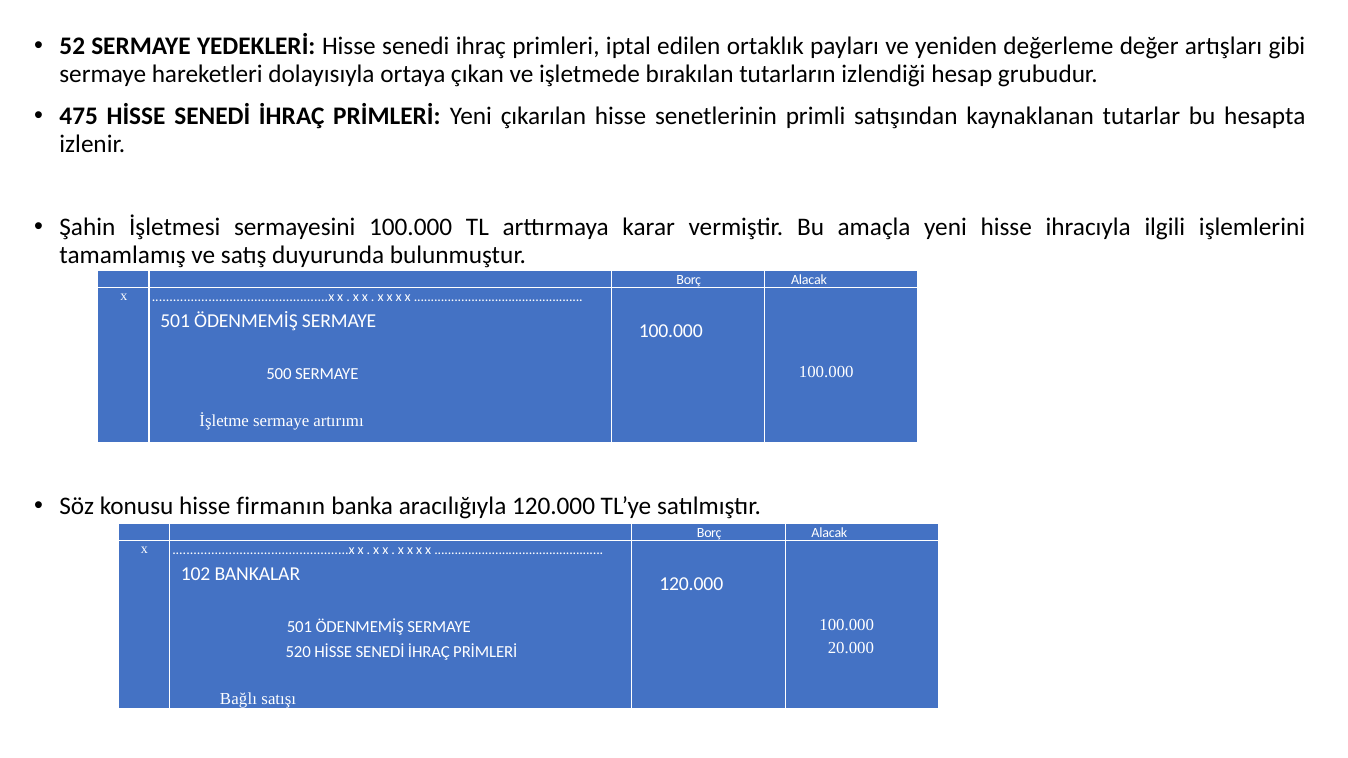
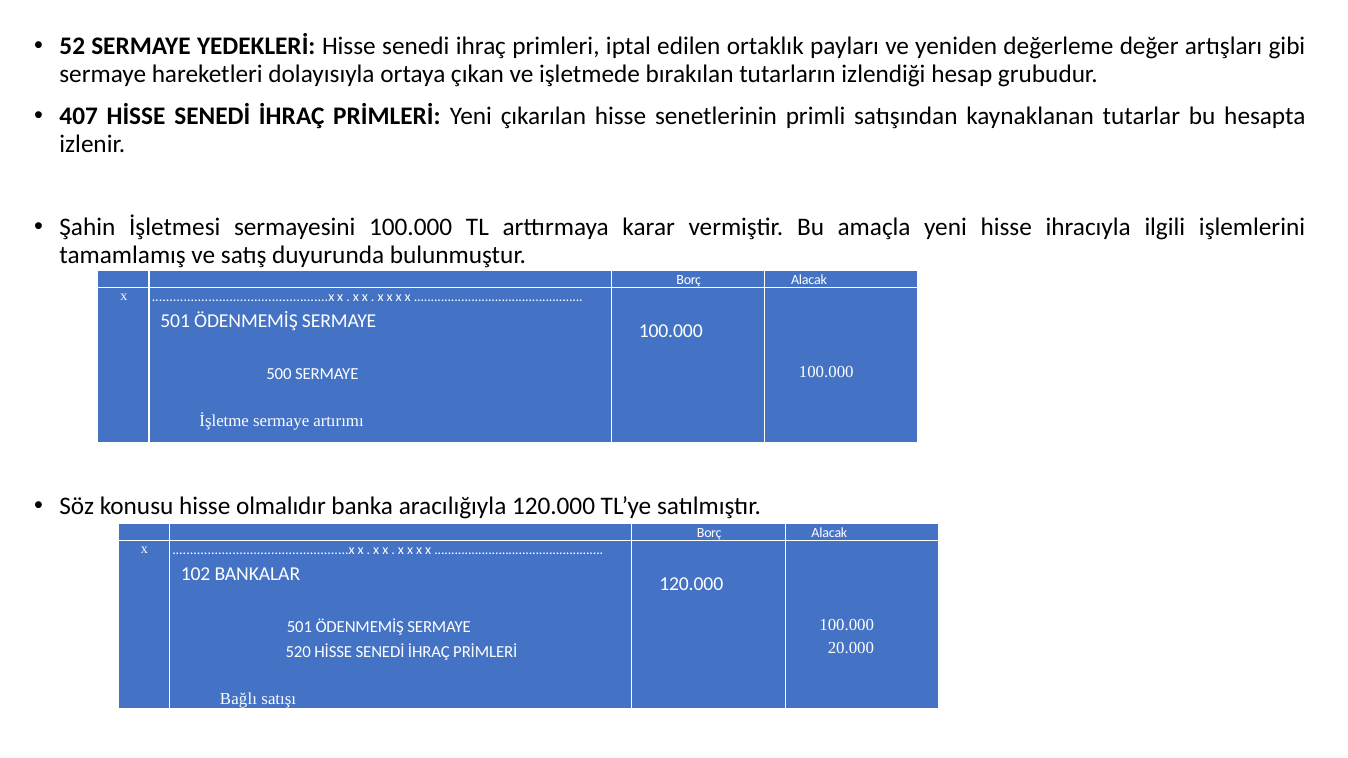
475: 475 -> 407 (79, 116)
firmanın: firmanın -> olmalıdır (281, 506)
